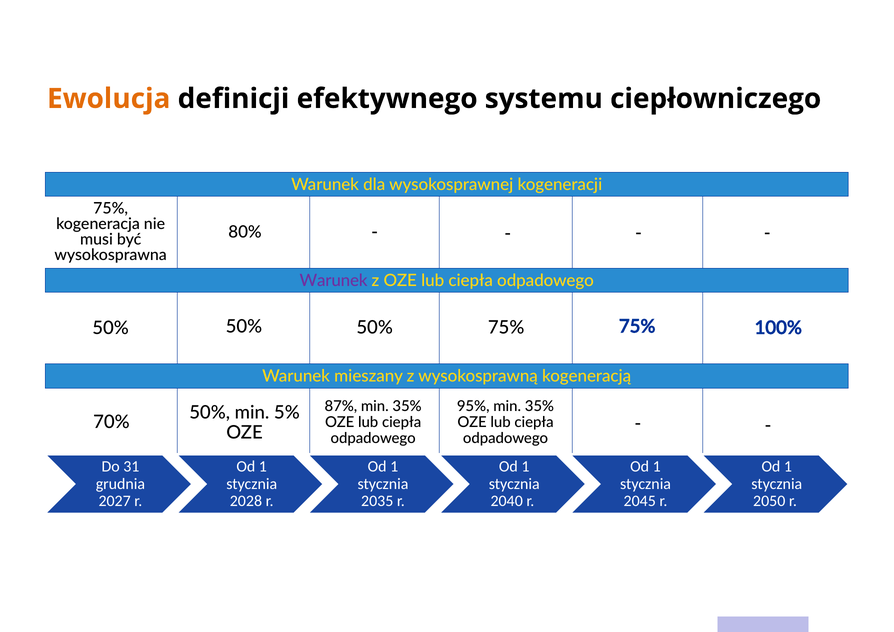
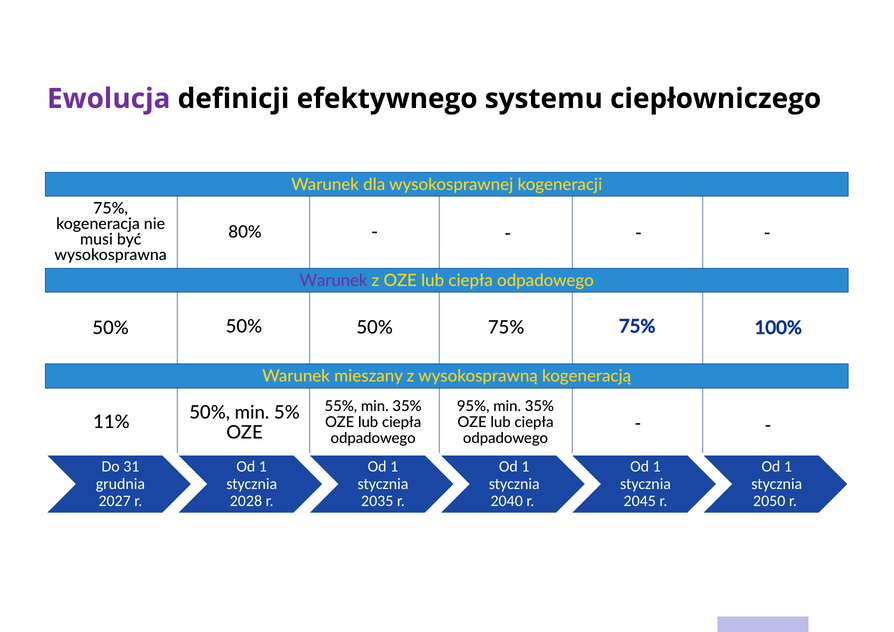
Ewolucja colour: orange -> purple (109, 99)
87%: 87% -> 55% (341, 406)
70%: 70% -> 11% (111, 422)
